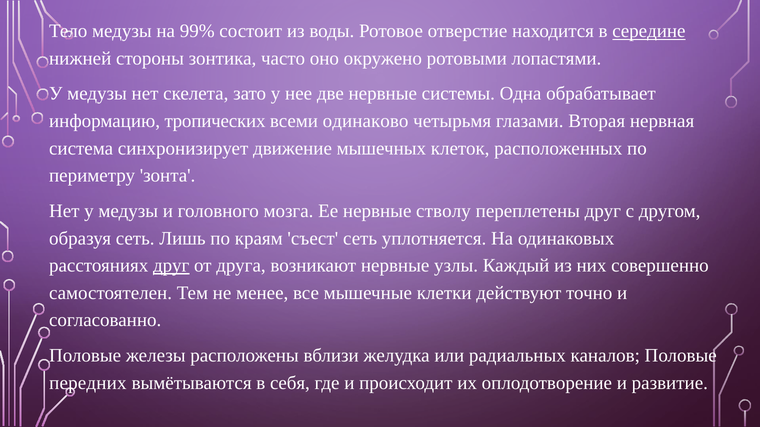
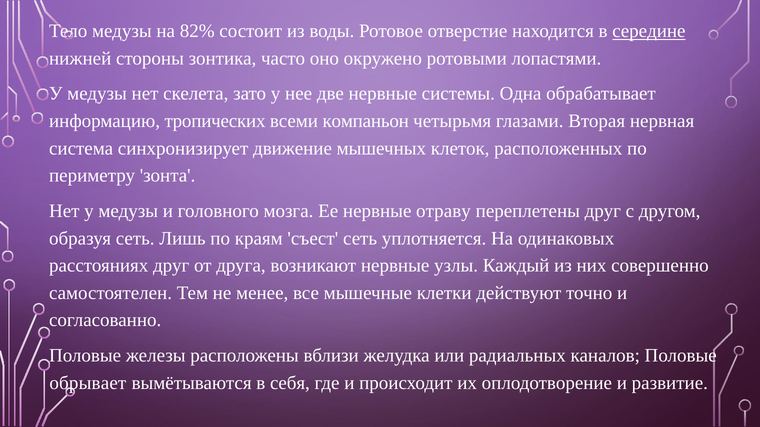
99%: 99% -> 82% (197, 31)
одинаково: одинаково -> компаньон (366, 121)
стволу: стволу -> отраву (443, 211)
друг underline: present -> none (171, 266)
передних: передних -> обрывает (88, 383)
